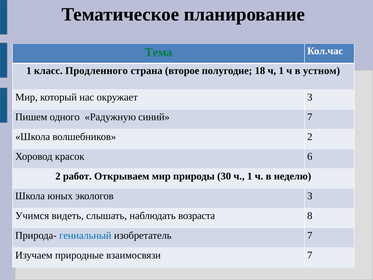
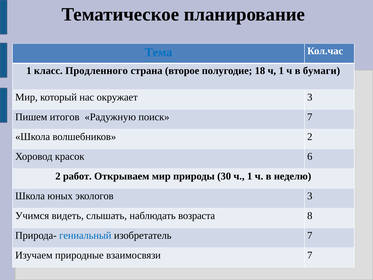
Тема colour: green -> blue (159, 52)
устном: устном -> бумаги (321, 71)
одного: одного -> итогов (65, 117)
синий: синий -> поиск (154, 117)
